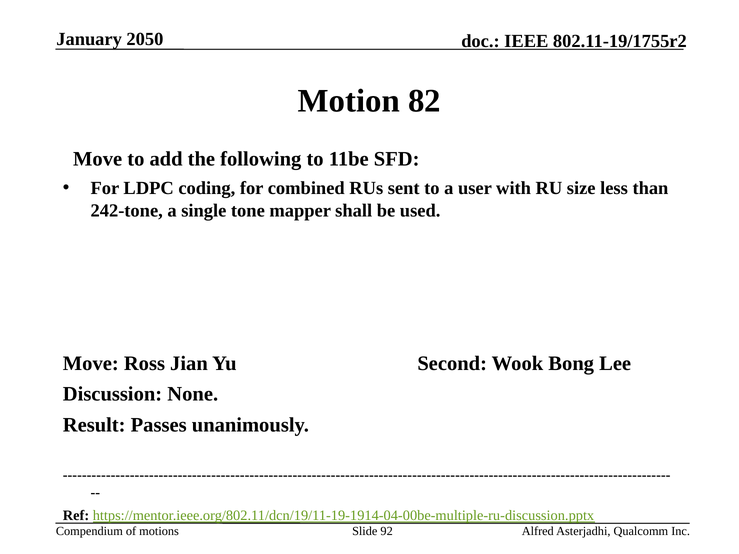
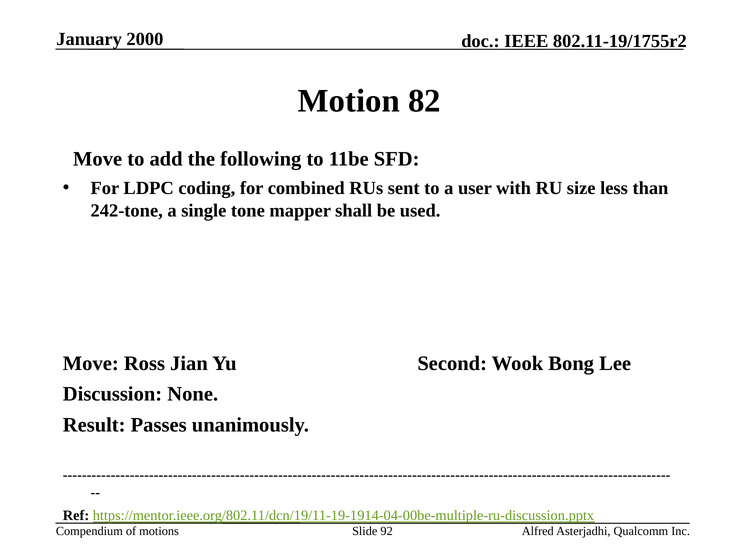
2050: 2050 -> 2000 (145, 39)
